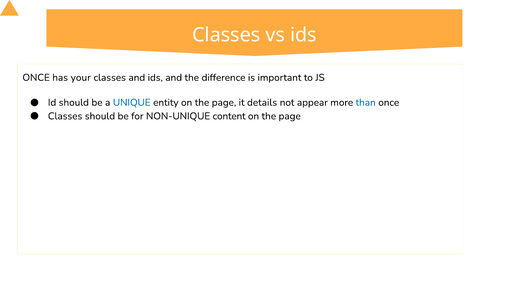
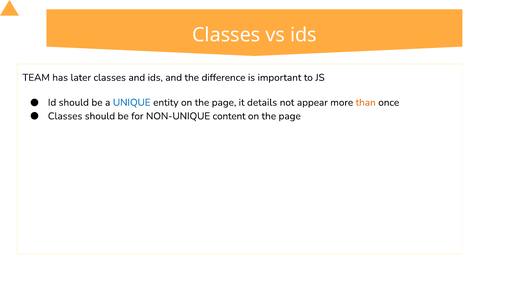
ONCE: ONCE -> TEAM (36, 78)
your: your -> later (81, 78)
than colour: blue -> orange (366, 103)
